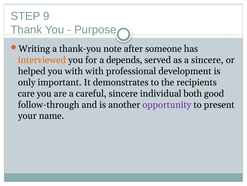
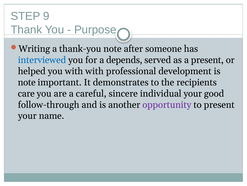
interviewed colour: orange -> blue (42, 60)
a sincere: sincere -> present (207, 60)
only: only -> note (27, 82)
individual both: both -> your (193, 93)
